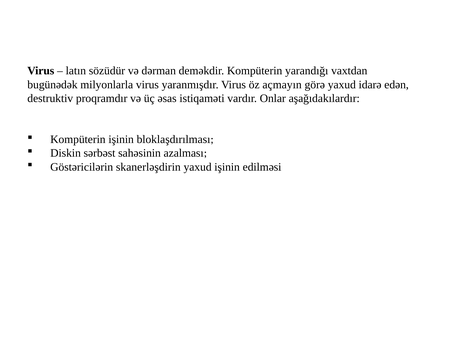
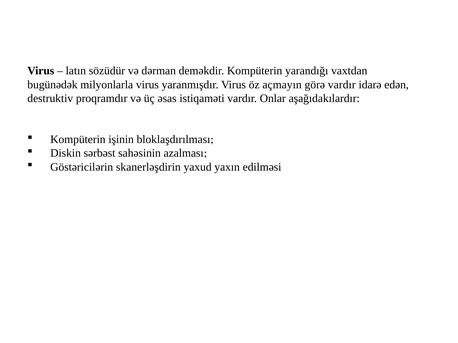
görə yaxud: yaxud -> vardır (342, 85)
yaxud işinin: işinin -> yaxın (227, 167)
